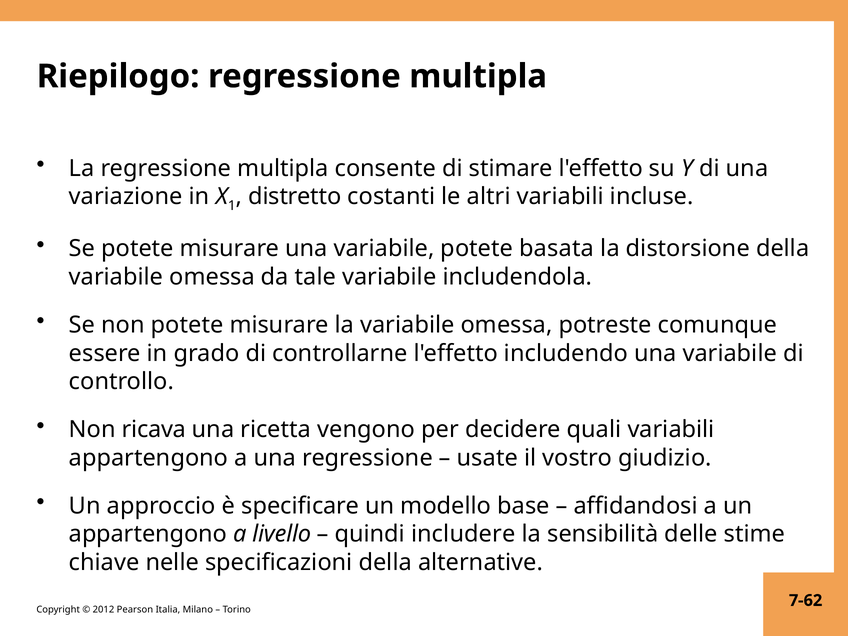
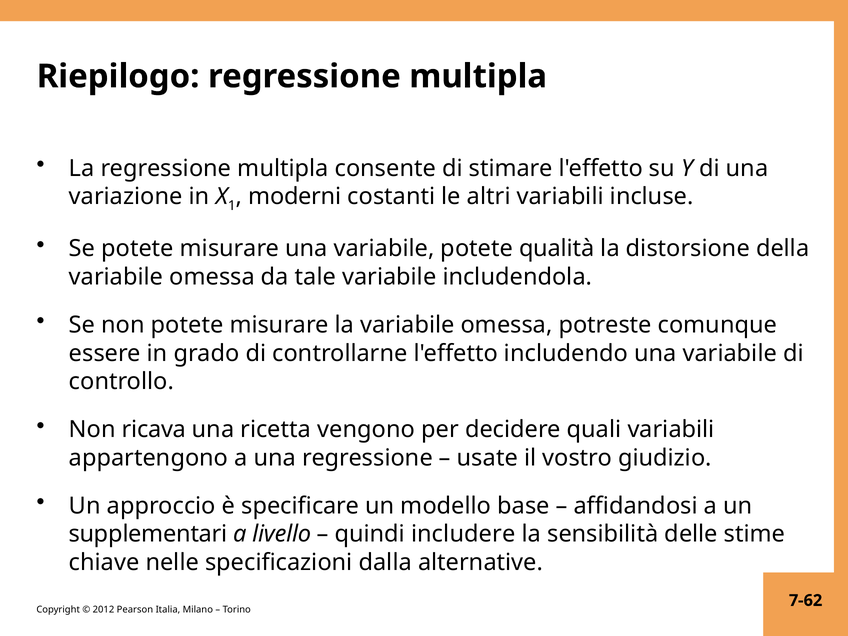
distretto: distretto -> moderni (295, 197)
basata: basata -> qualità (557, 249)
appartengono: appartengono -> supplementari (148, 534)
specificazioni della: della -> dalla (385, 562)
